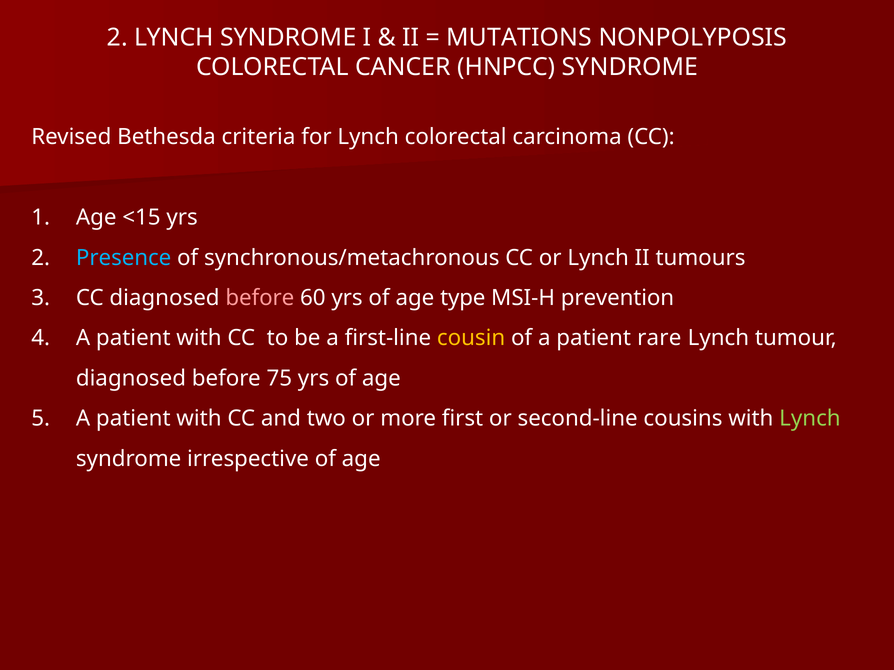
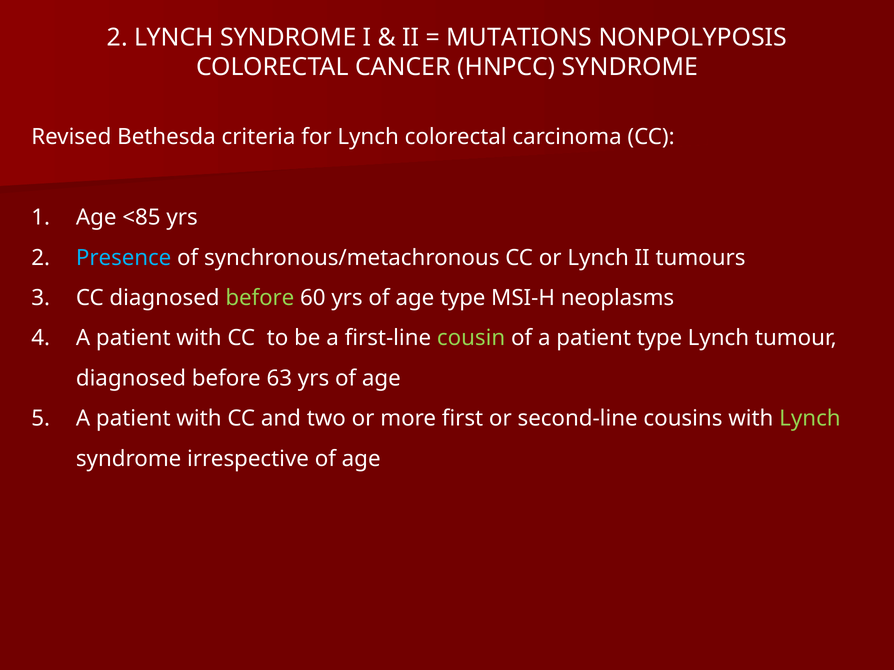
<15: <15 -> <85 (141, 218)
before colour: pink -> light green (260, 298)
prevention: prevention -> neoplasms (617, 298)
cousin colour: yellow -> light green (471, 338)
patient rare: rare -> type (659, 338)
75: 75 -> 63 (279, 379)
